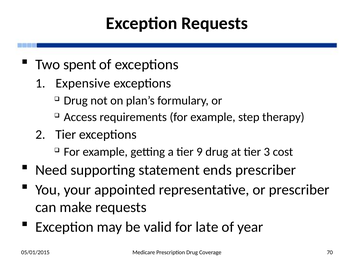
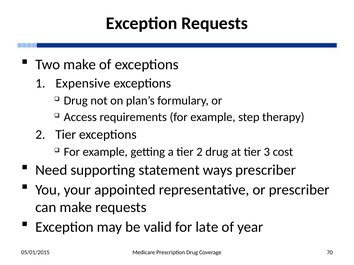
Two spent: spent -> make (80, 65)
tier 9: 9 -> 2 (200, 152)
ends: ends -> ways (218, 170)
